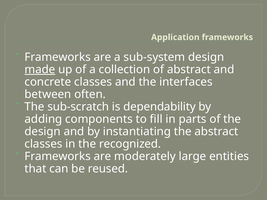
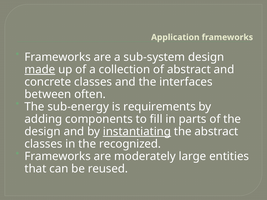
sub-scratch: sub-scratch -> sub-energy (78, 107)
dependability: dependability -> requirements (160, 107)
instantiating underline: none -> present (137, 132)
